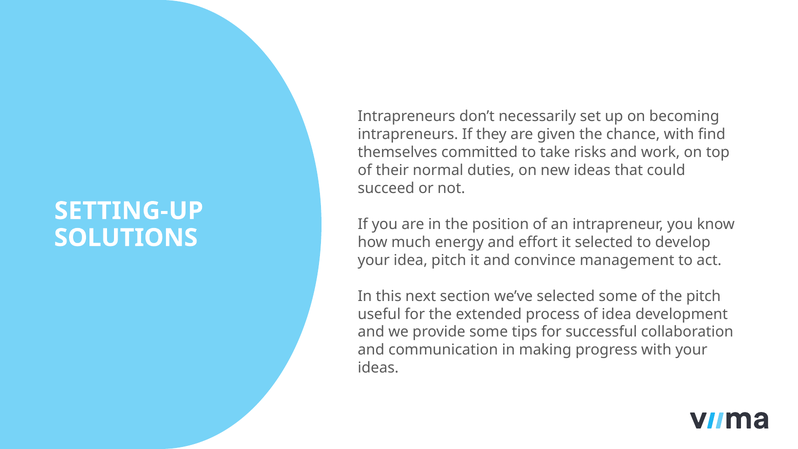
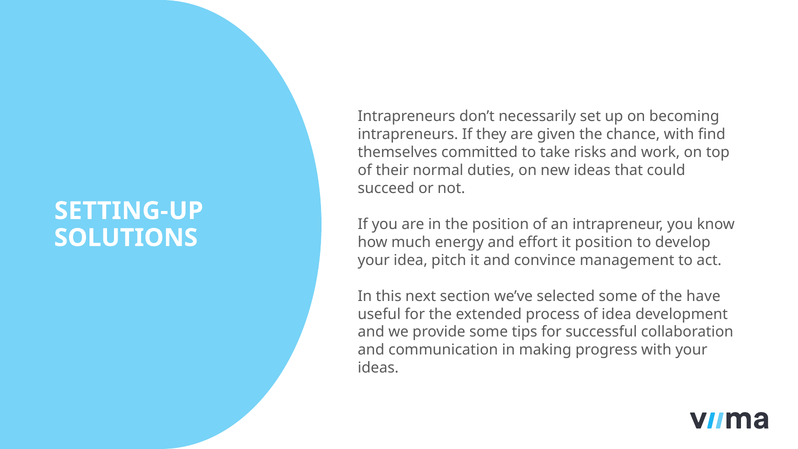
it selected: selected -> position (604, 242)
the pitch: pitch -> have (703, 296)
